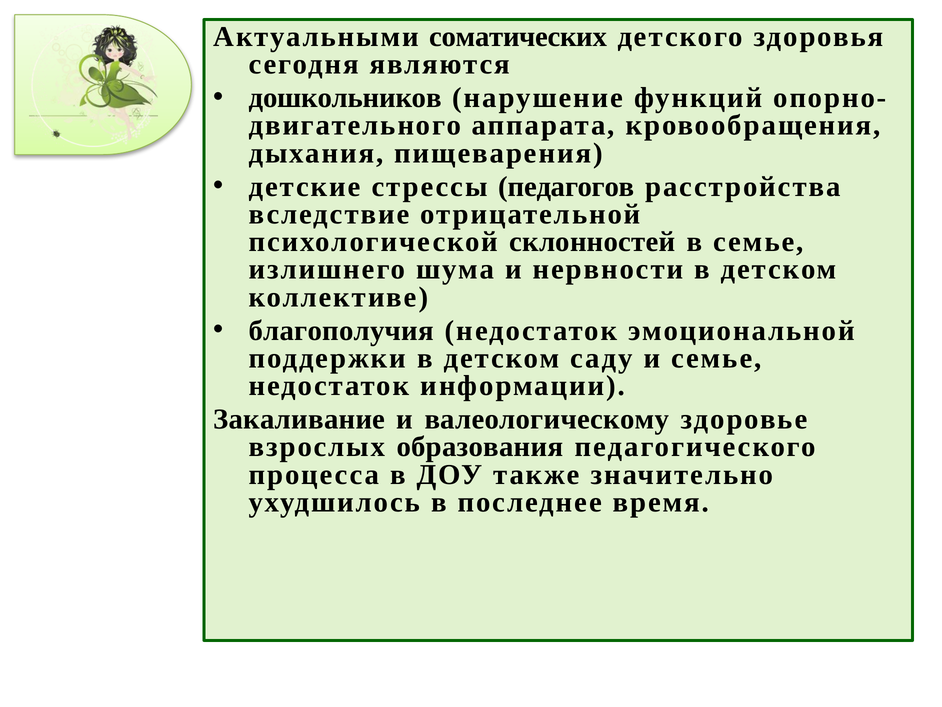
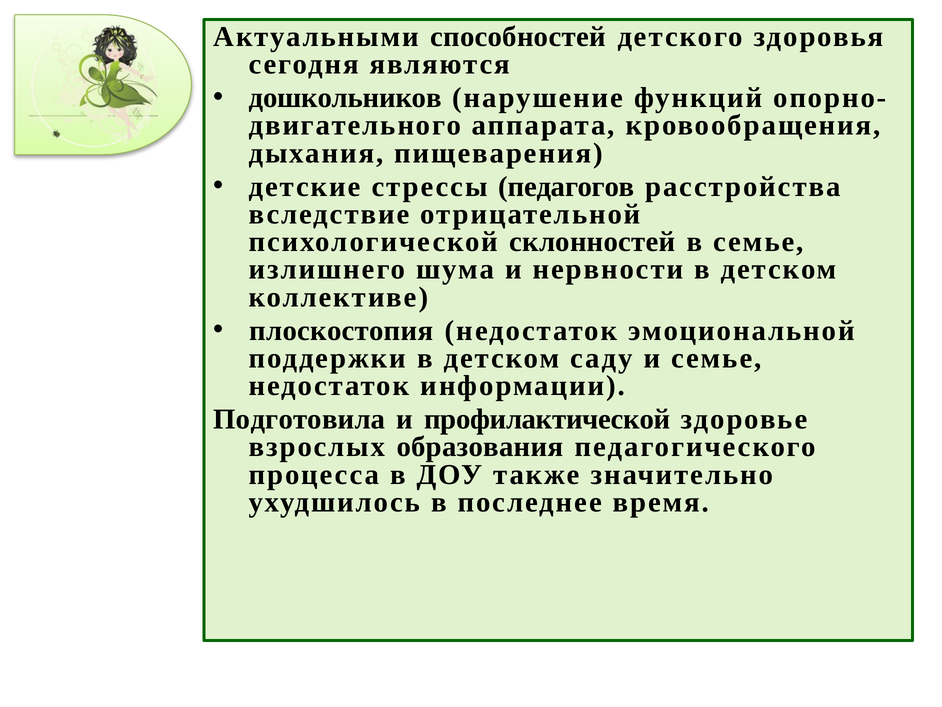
соматических: соматических -> способностей (518, 37)
благополучия: благополучия -> плоскостопия (341, 330)
Закаливание: Закаливание -> Подготовила (299, 419)
валеологическому: валеологическому -> профилактической (547, 419)
